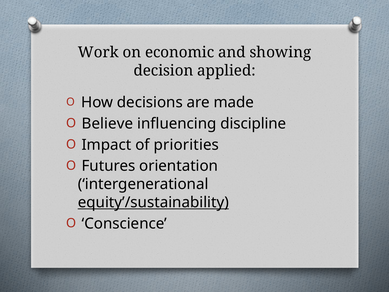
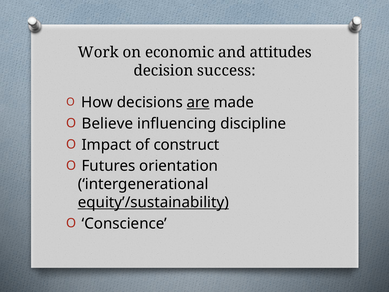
showing: showing -> attitudes (281, 52)
applied: applied -> success (226, 70)
are underline: none -> present (198, 102)
priorities: priorities -> construct (186, 145)
